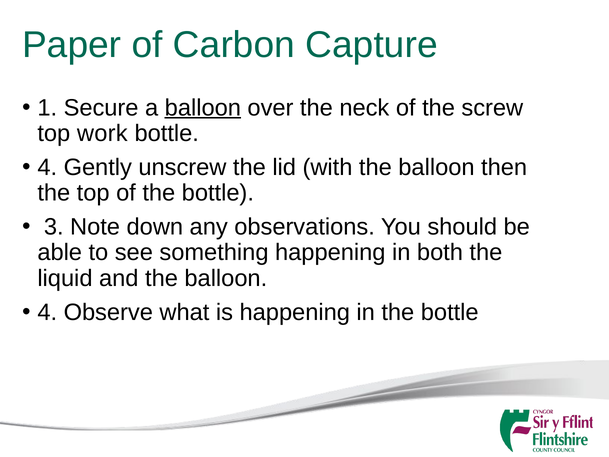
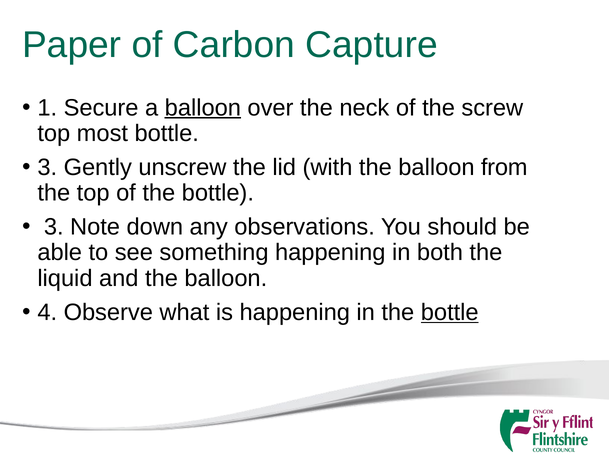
work: work -> most (102, 133)
4: 4 -> 3 (47, 167)
then: then -> from (504, 167)
bottle underline: none -> present (450, 312)
